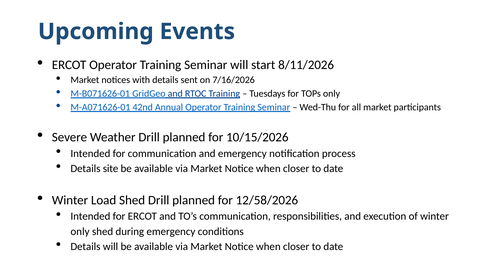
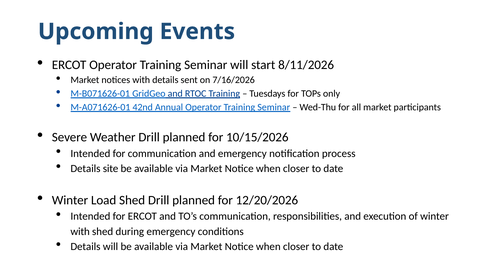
12/58/2026: 12/58/2026 -> 12/20/2026 (267, 200)
only: only -> with (80, 231)
